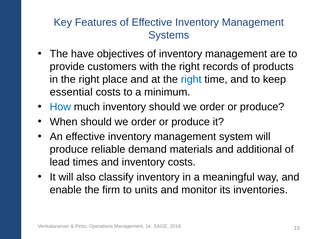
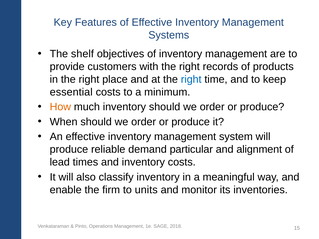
have: have -> shelf (82, 54)
How colour: blue -> orange (60, 107)
materials: materials -> particular (191, 150)
additional: additional -> alignment (259, 150)
